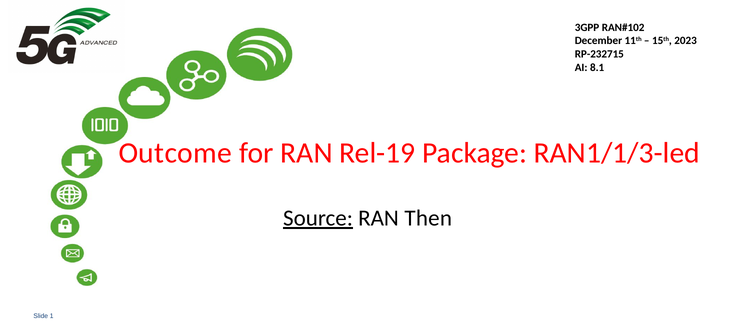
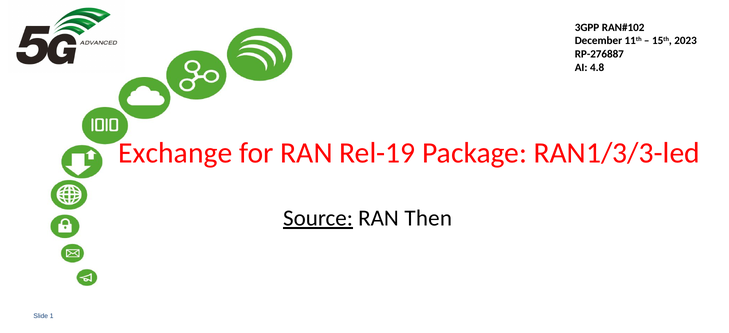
RP-232715: RP-232715 -> RP-276887 (599, 54)
8.1: 8.1 -> 4.8 (597, 67)
Outcome: Outcome -> Exchange (175, 153)
RAN1/1/3-led: RAN1/1/3-led -> RAN1/3/3-led (617, 153)
